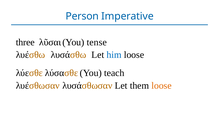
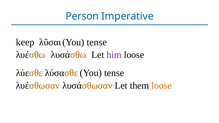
three: three -> keep (25, 42)
him colour: blue -> purple (114, 55)
teach: teach -> tense (114, 73)
